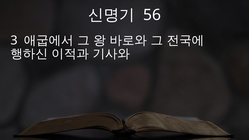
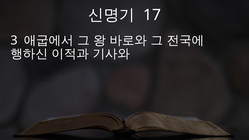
56: 56 -> 17 (152, 15)
